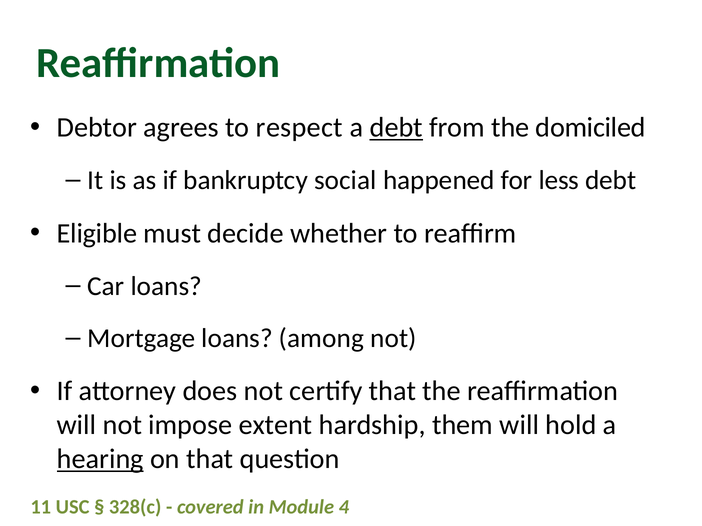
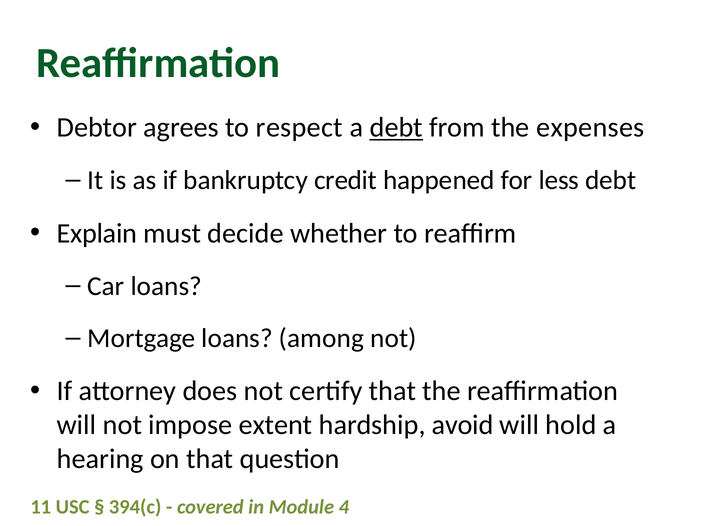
domiciled: domiciled -> expenses (590, 128)
social: social -> credit (346, 181)
Eligible: Eligible -> Explain (97, 233)
them: them -> avoid (463, 425)
hearing underline: present -> none (100, 459)
328(c: 328(c -> 394(c (135, 508)
